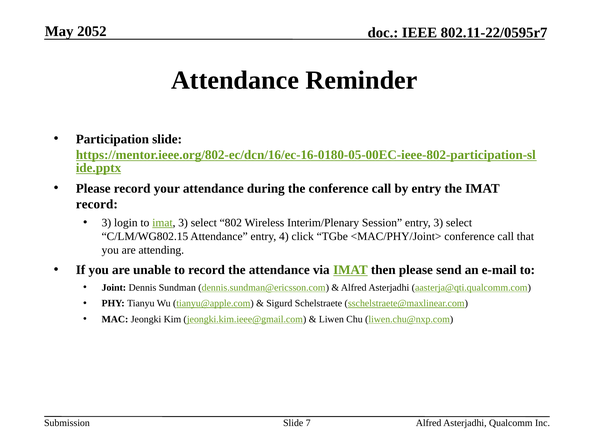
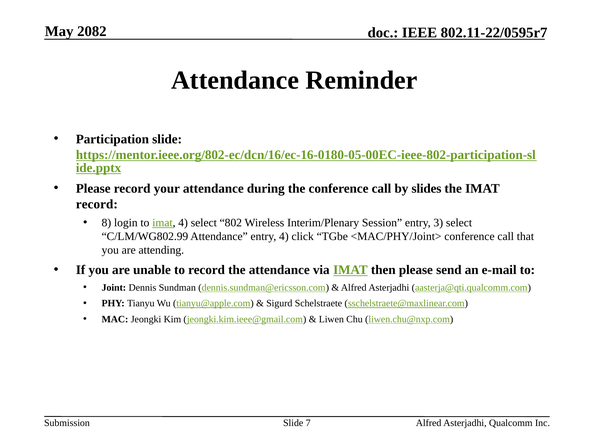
2052: 2052 -> 2082 (92, 31)
by entry: entry -> slides (426, 189)
3: 3 -> 8 (106, 223)
imat 3: 3 -> 4 (183, 223)
C/LM/WG802.15: C/LM/WG802.15 -> C/LM/WG802.99 (145, 237)
